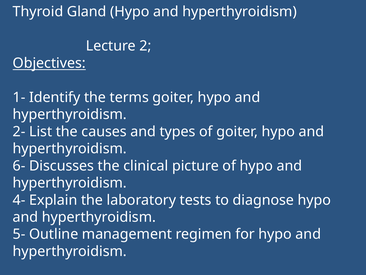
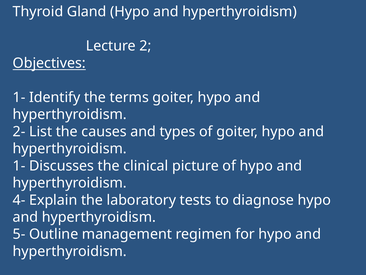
6-: 6- -> 1- (19, 166)
